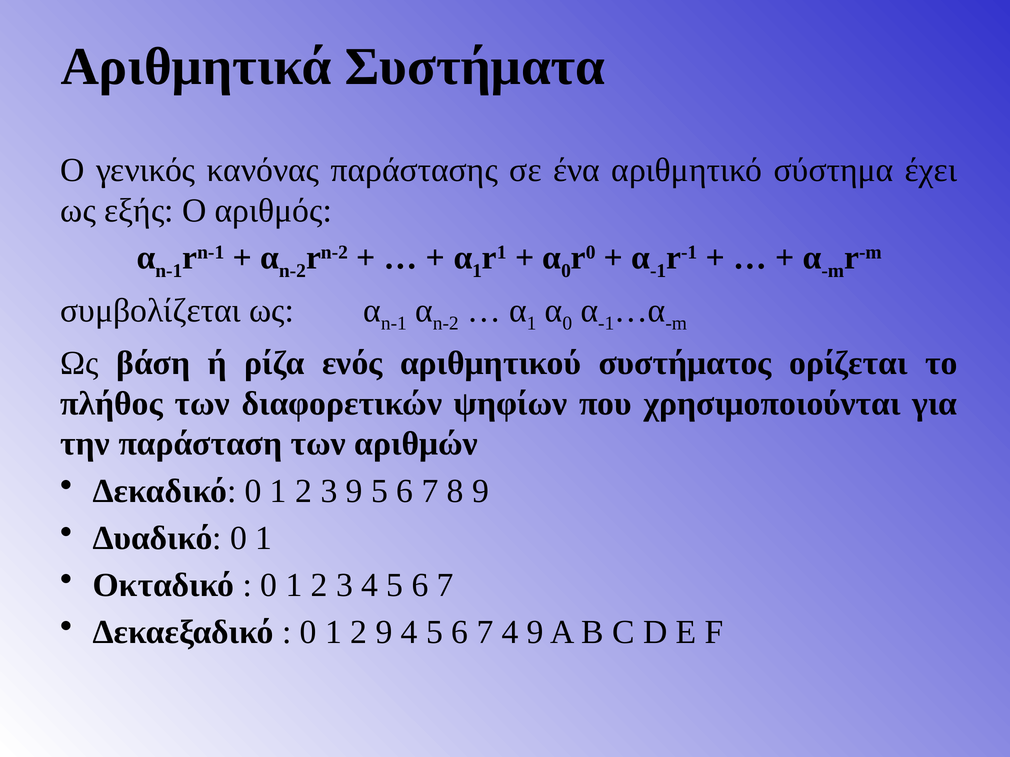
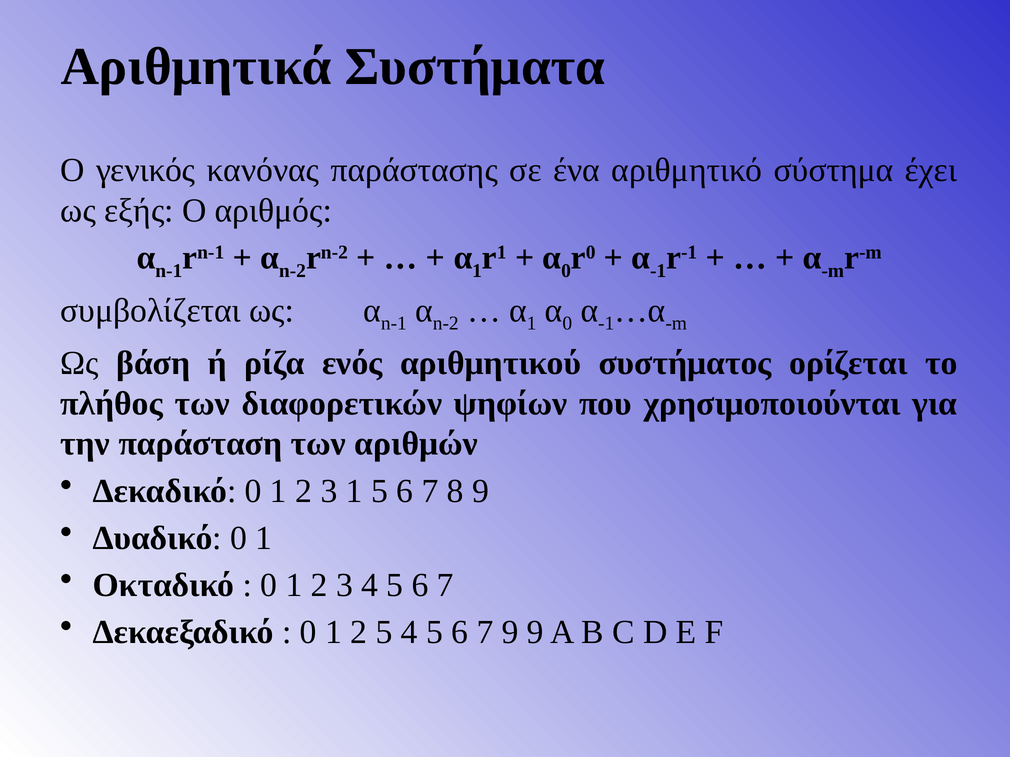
3 9: 9 -> 1 (354, 491)
2 9: 9 -> 5 (384, 633)
7 4: 4 -> 9 (510, 633)
